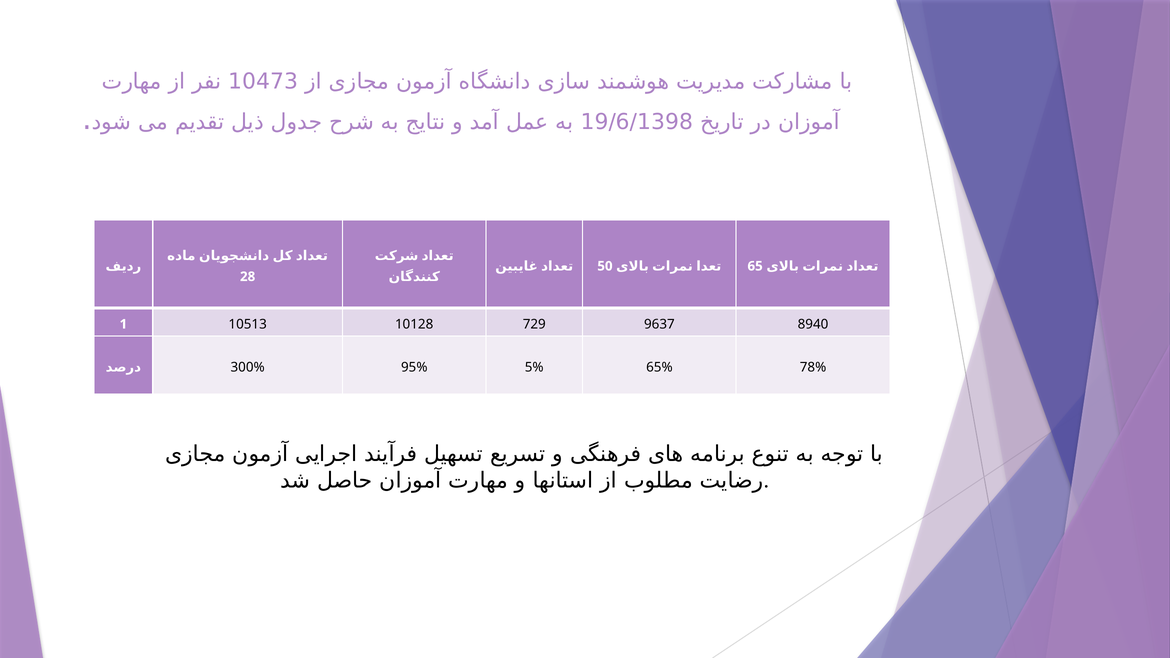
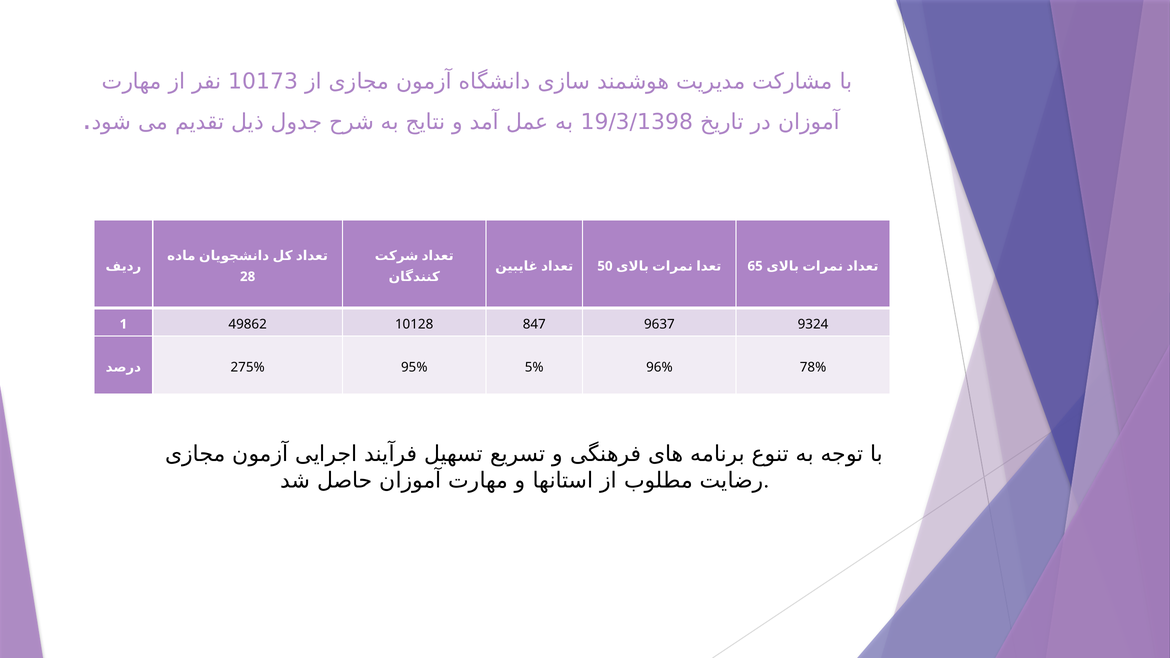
10473: 10473 -> 10173 (263, 82)
19/6/1398: 19/6/1398 -> 19/3/1398 (637, 122)
10513: 10513 -> 49862 (248, 324)
729: 729 -> 847 (534, 324)
8940: 8940 -> 9324 (813, 324)
300%: 300% -> 275% (248, 367)
65%: 65% -> 96% (659, 367)
